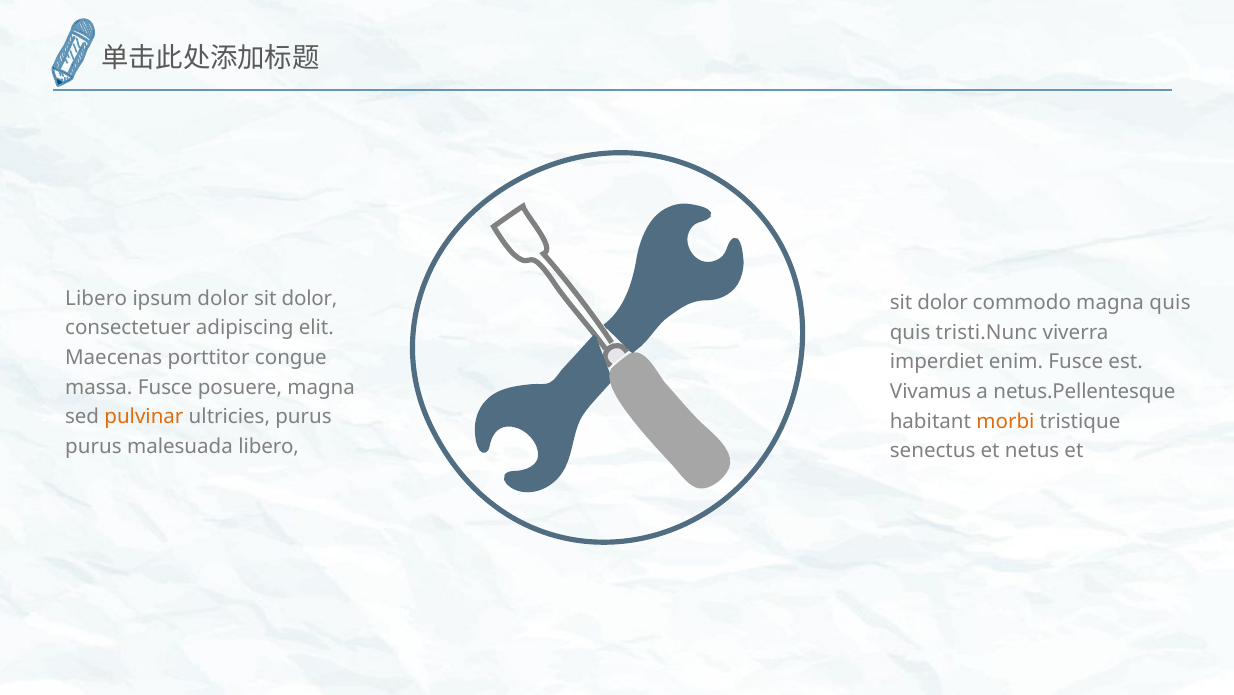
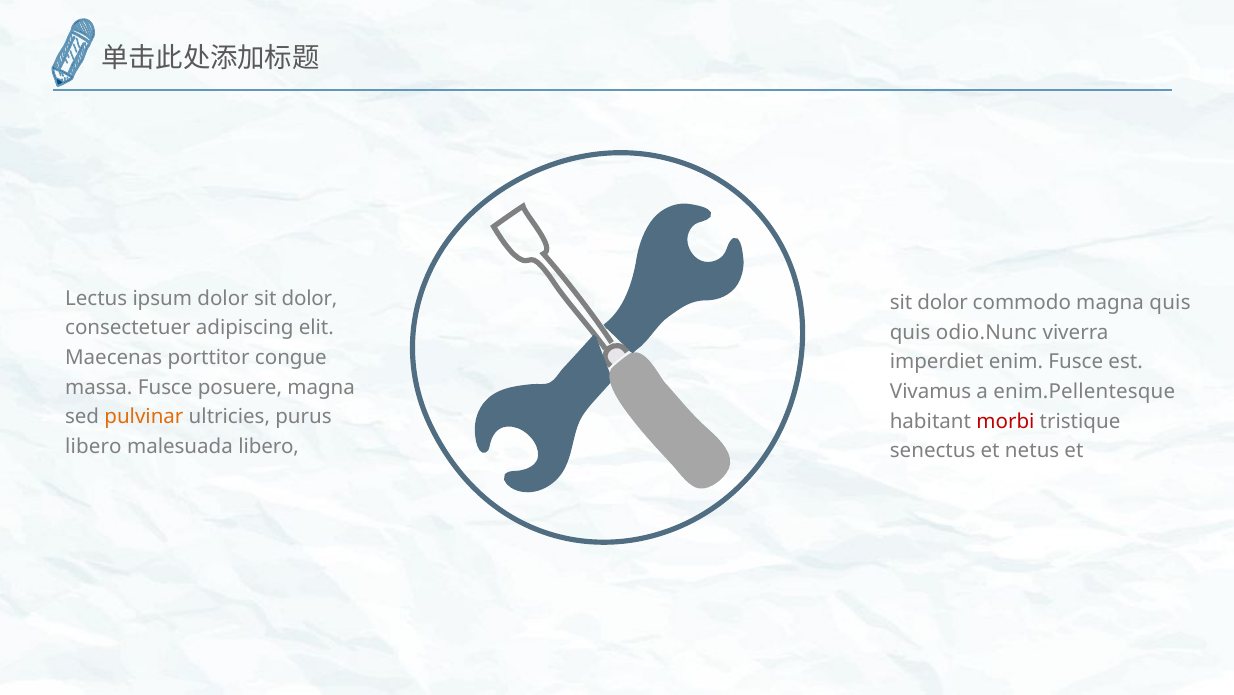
Libero: Libero -> Lectus (96, 298)
tristi.Nunc: tristi.Nunc -> odio.Nunc (986, 332)
netus.Pellentesque: netus.Pellentesque -> enim.Pellentesque (1084, 391)
morbi colour: orange -> red (1005, 421)
purus: purus -> libero (93, 446)
